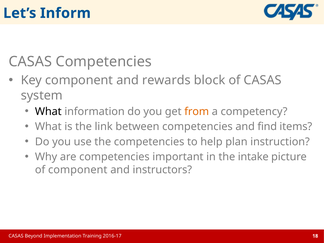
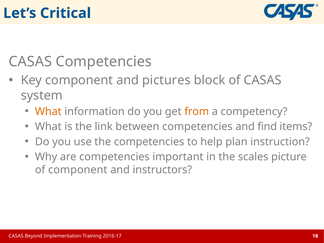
Inform: Inform -> Critical (66, 13)
rewards: rewards -> pictures (166, 80)
What colour: black -> orange (48, 111)
intake: intake -> scales (253, 157)
